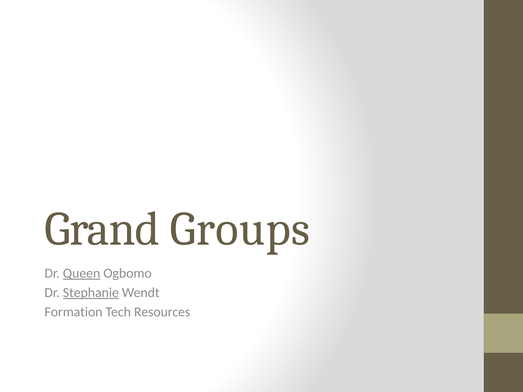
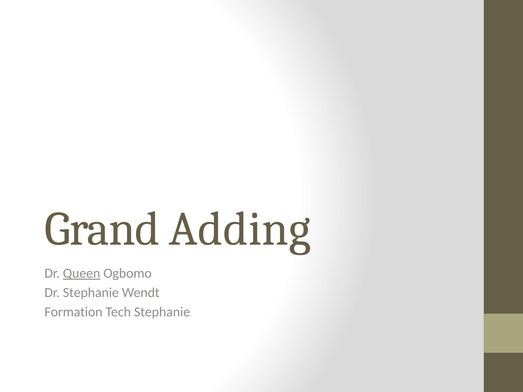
Groups: Groups -> Adding (240, 229)
Stephanie underline: present -> none (91, 293)
Tech Resources: Resources -> Stephanie (162, 312)
